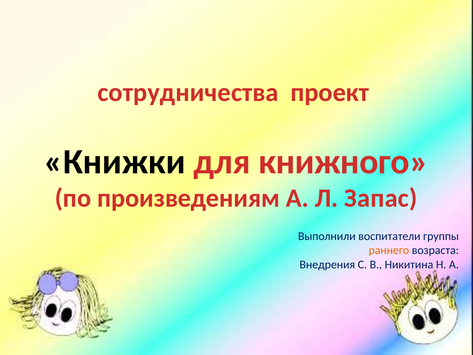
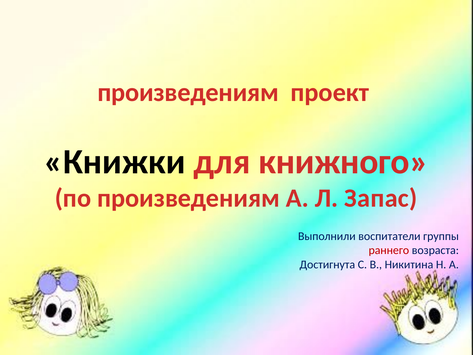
сотрудничества: сотрудничества -> произведениям (188, 92)
раннего colour: orange -> red (389, 250)
Внедрения: Внедрения -> Достигнута (327, 264)
